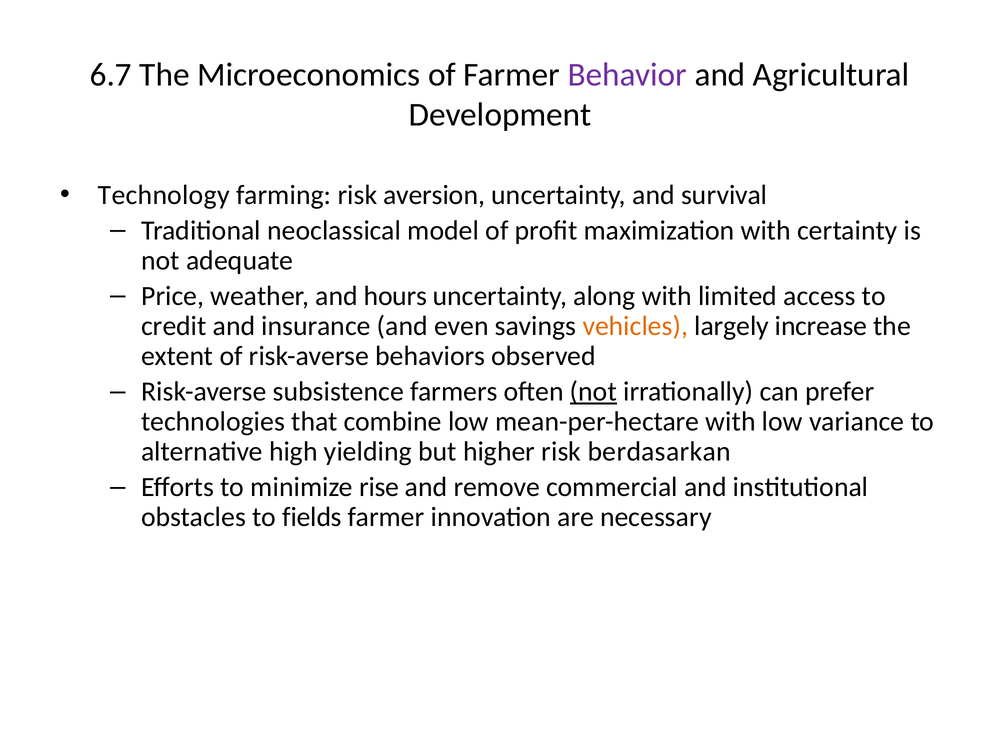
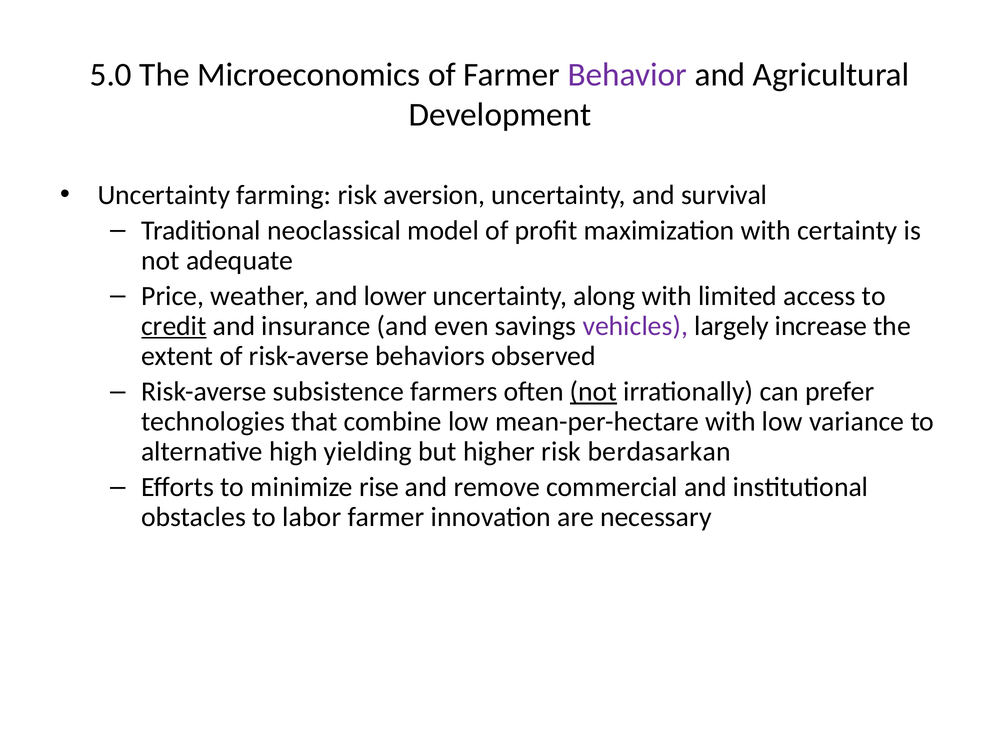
6.7: 6.7 -> 5.0 (111, 75)
Technology: Technology -> Uncertainty (164, 195)
hours: hours -> lower (395, 296)
credit underline: none -> present (174, 326)
vehicles colour: orange -> purple (635, 326)
fields: fields -> labor (312, 517)
